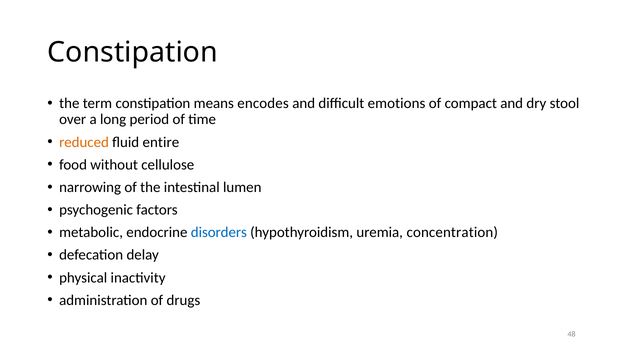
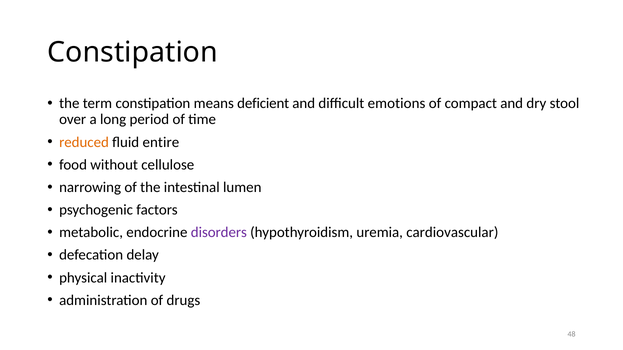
encodes: encodes -> deficient (263, 104)
disorders colour: blue -> purple (219, 233)
concentration: concentration -> cardiovascular (452, 233)
